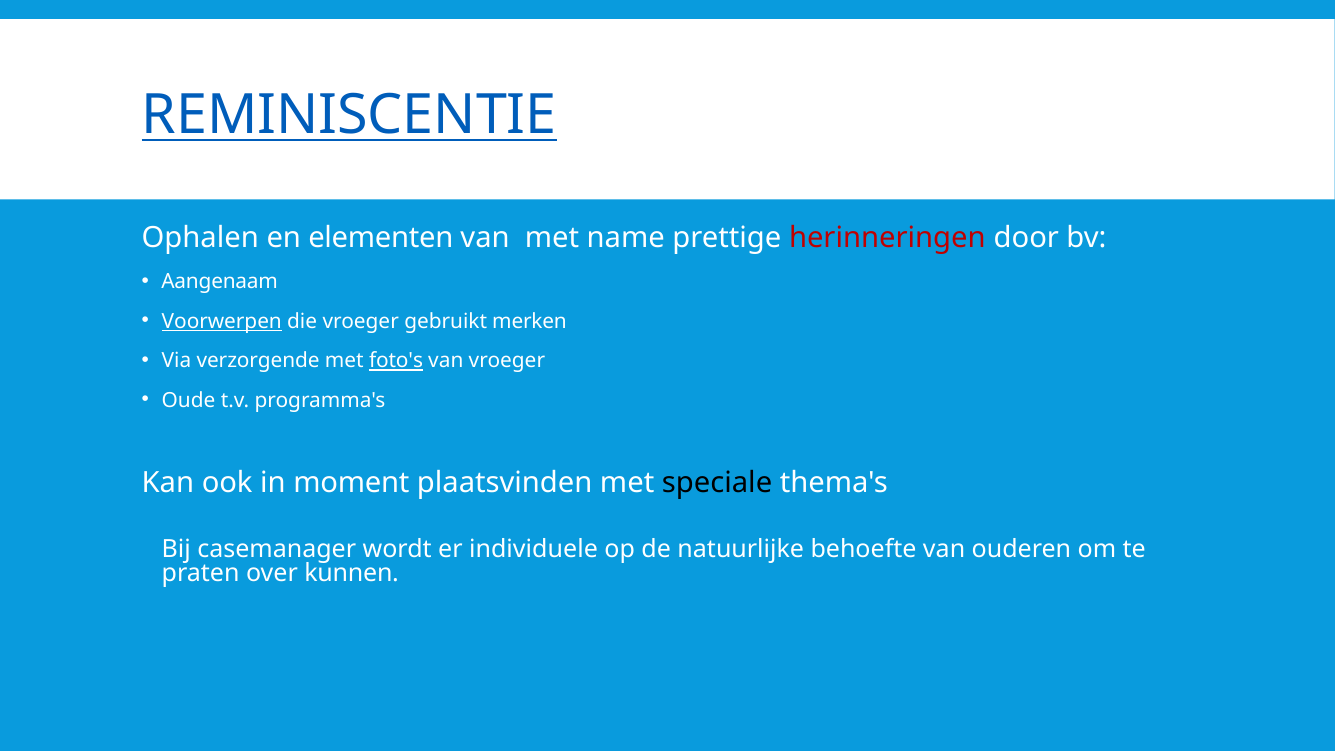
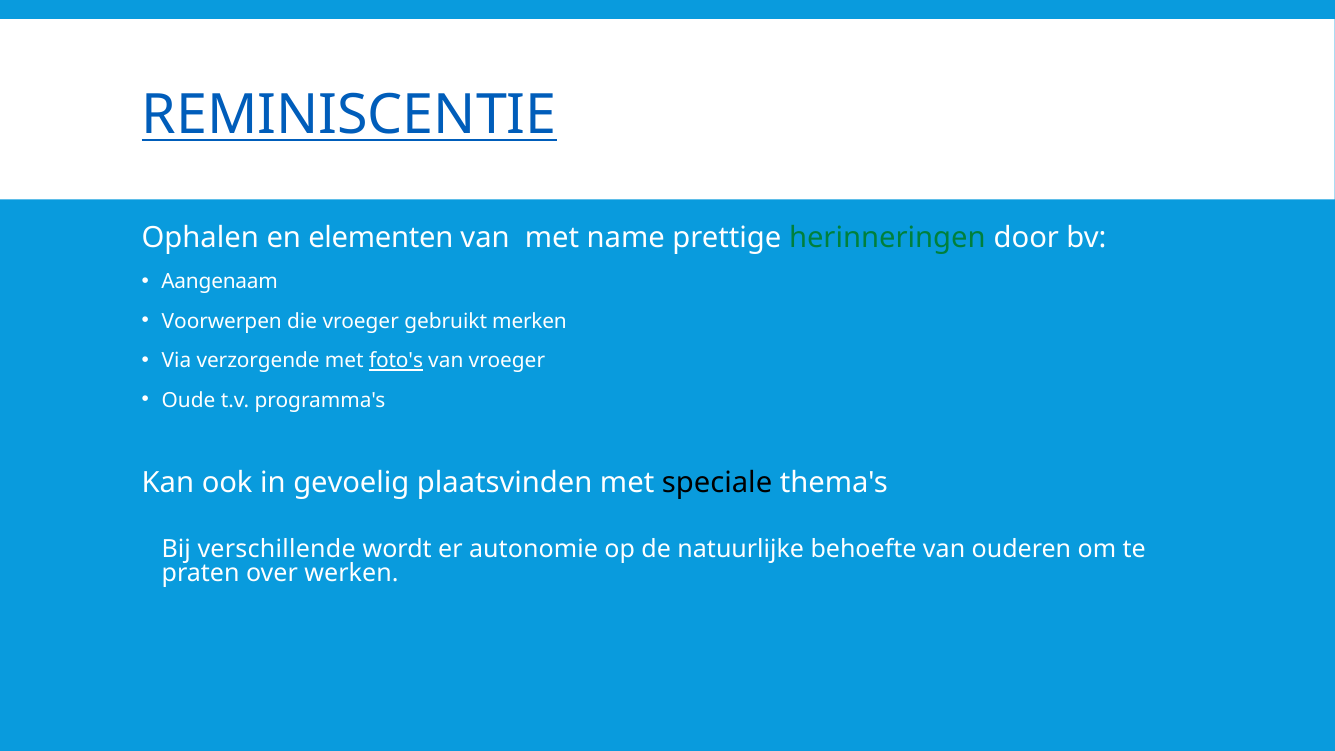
herinneringen colour: red -> green (887, 238)
Voorwerpen underline: present -> none (222, 321)
moment: moment -> gevoelig (351, 483)
casemanager: casemanager -> verschillende (277, 549)
individuele: individuele -> autonomie (533, 549)
kunnen: kunnen -> werken (351, 573)
